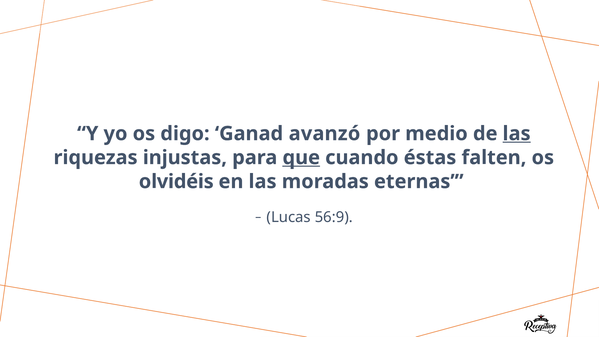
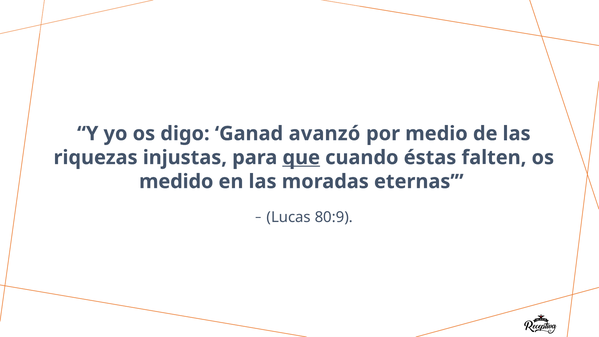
las underline: present -> none (517, 134)
olvidéis: olvidéis -> medido (176, 182)
56:9: 56:9 -> 80:9 (334, 217)
